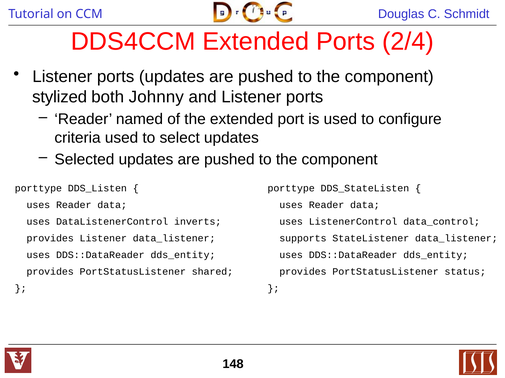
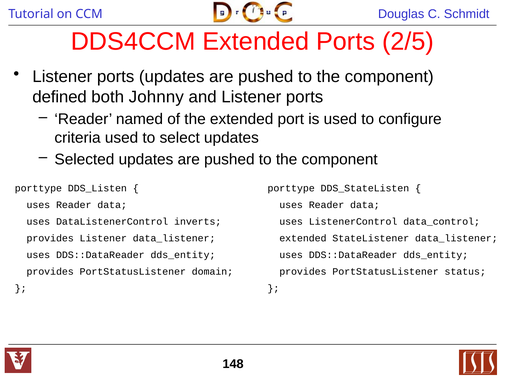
2/4: 2/4 -> 2/5 (408, 42)
stylized: stylized -> defined (60, 97)
supports: supports -> extended (303, 239)
shared: shared -> domain (212, 272)
